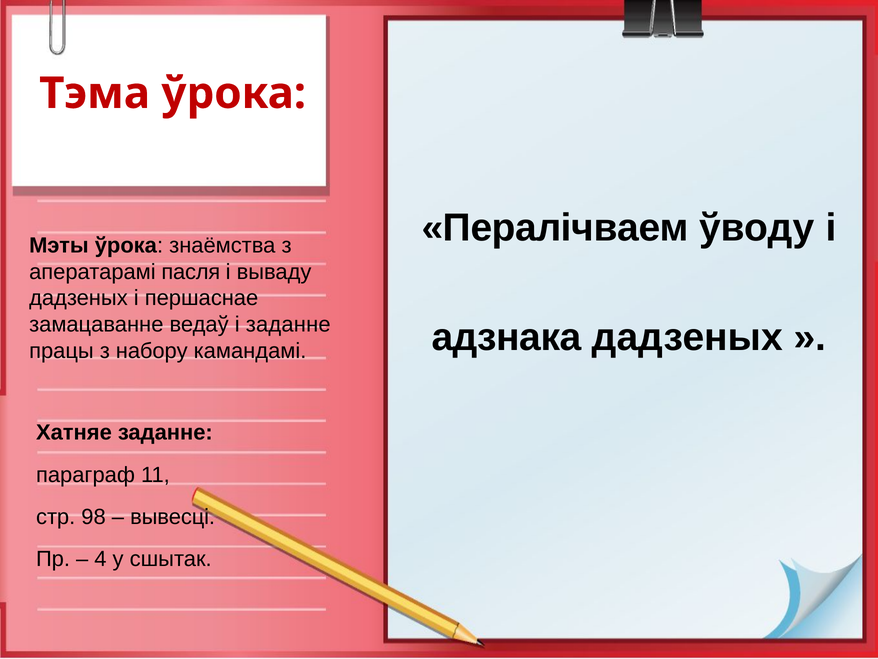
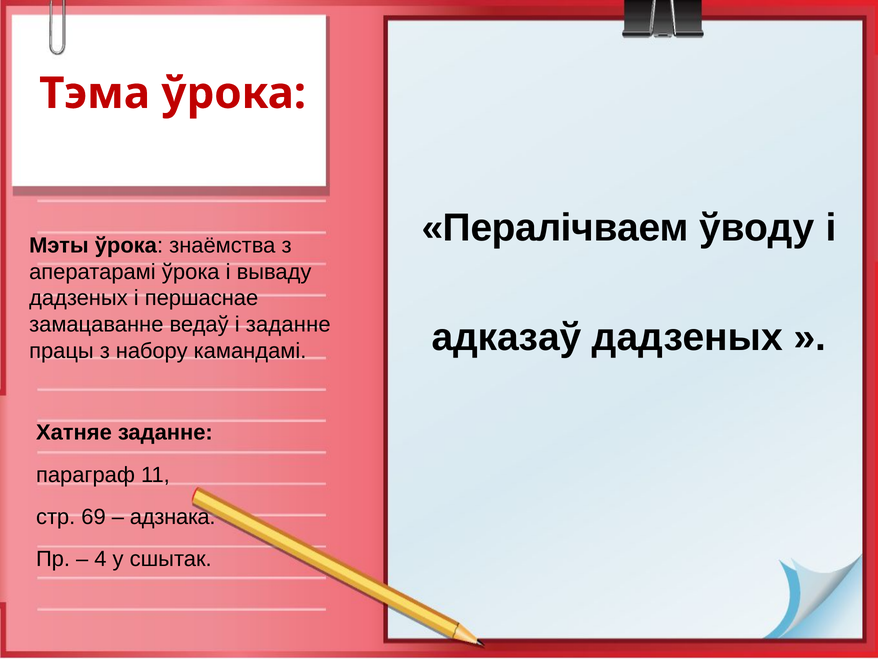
аператарамі пасля: пасля -> ўрока (191, 272)
адзнака: адзнака -> адказаў (506, 337)
98: 98 -> 69 (94, 517)
вывесці: вывесці -> адзнака (173, 517)
